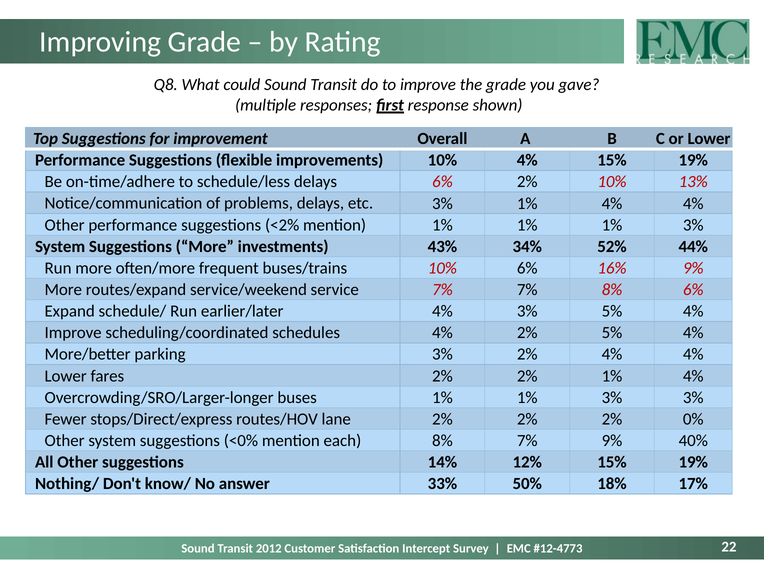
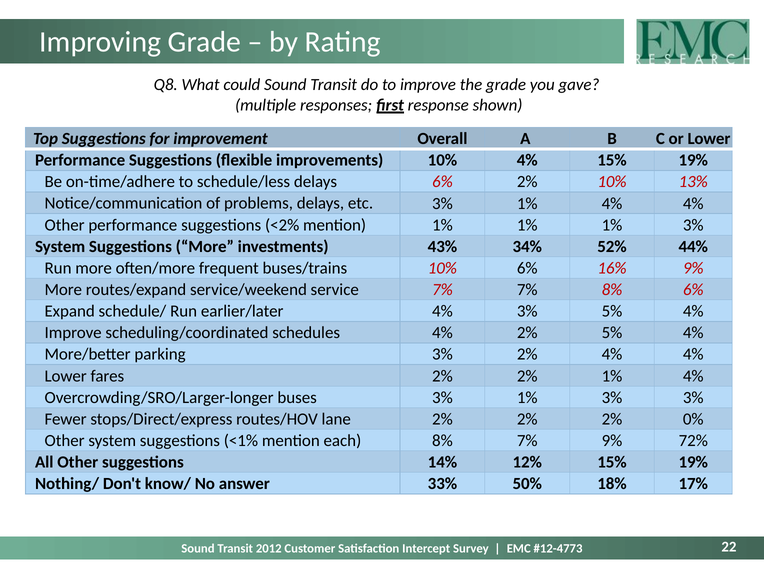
buses 1%: 1% -> 3% (442, 397)
<0%: <0% -> <1% (241, 441)
40%: 40% -> 72% (693, 441)
